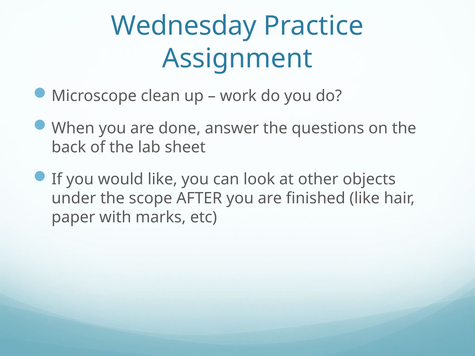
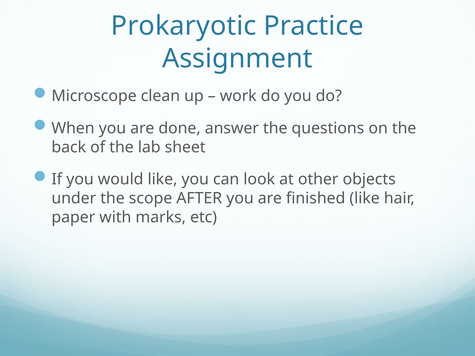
Wednesday: Wednesday -> Prokaryotic (184, 26)
